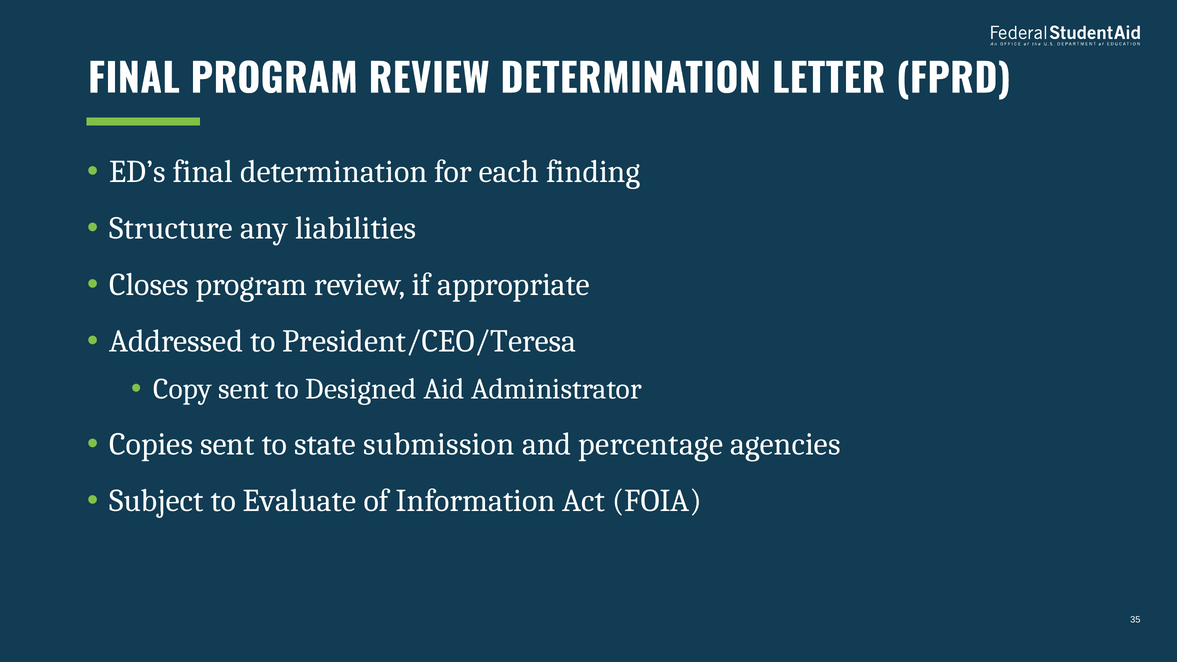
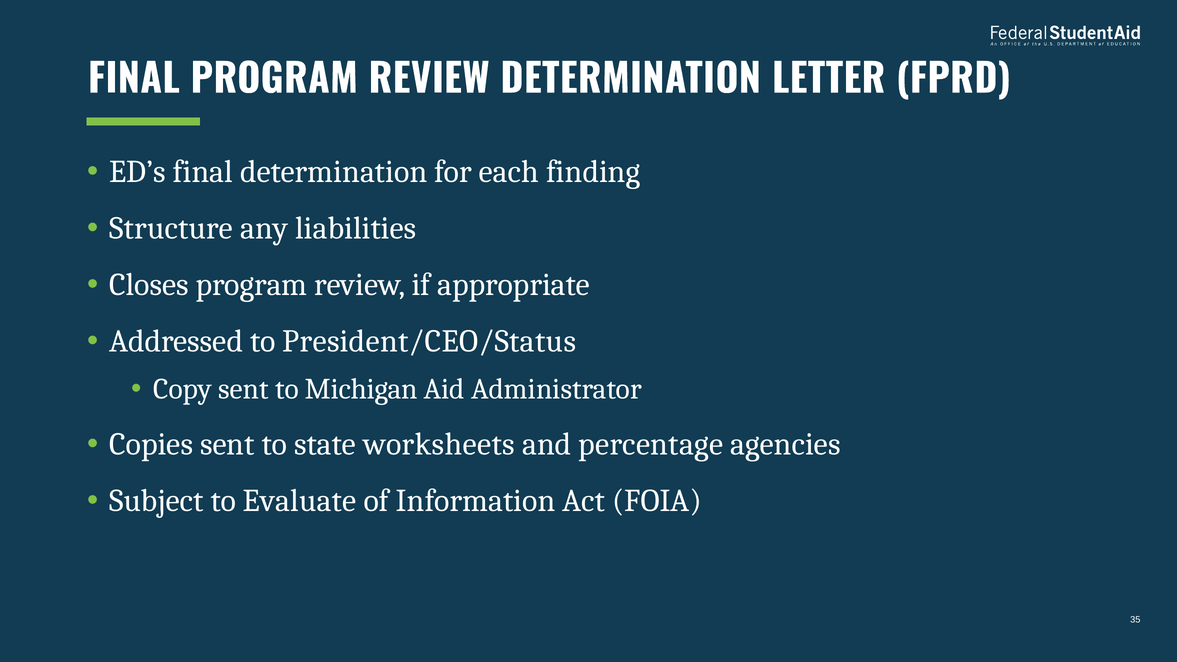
President/CEO/Teresa: President/CEO/Teresa -> President/CEO/Status (429, 341)
Designed: Designed -> Michigan (361, 389)
submission: submission -> worksheets (439, 444)
